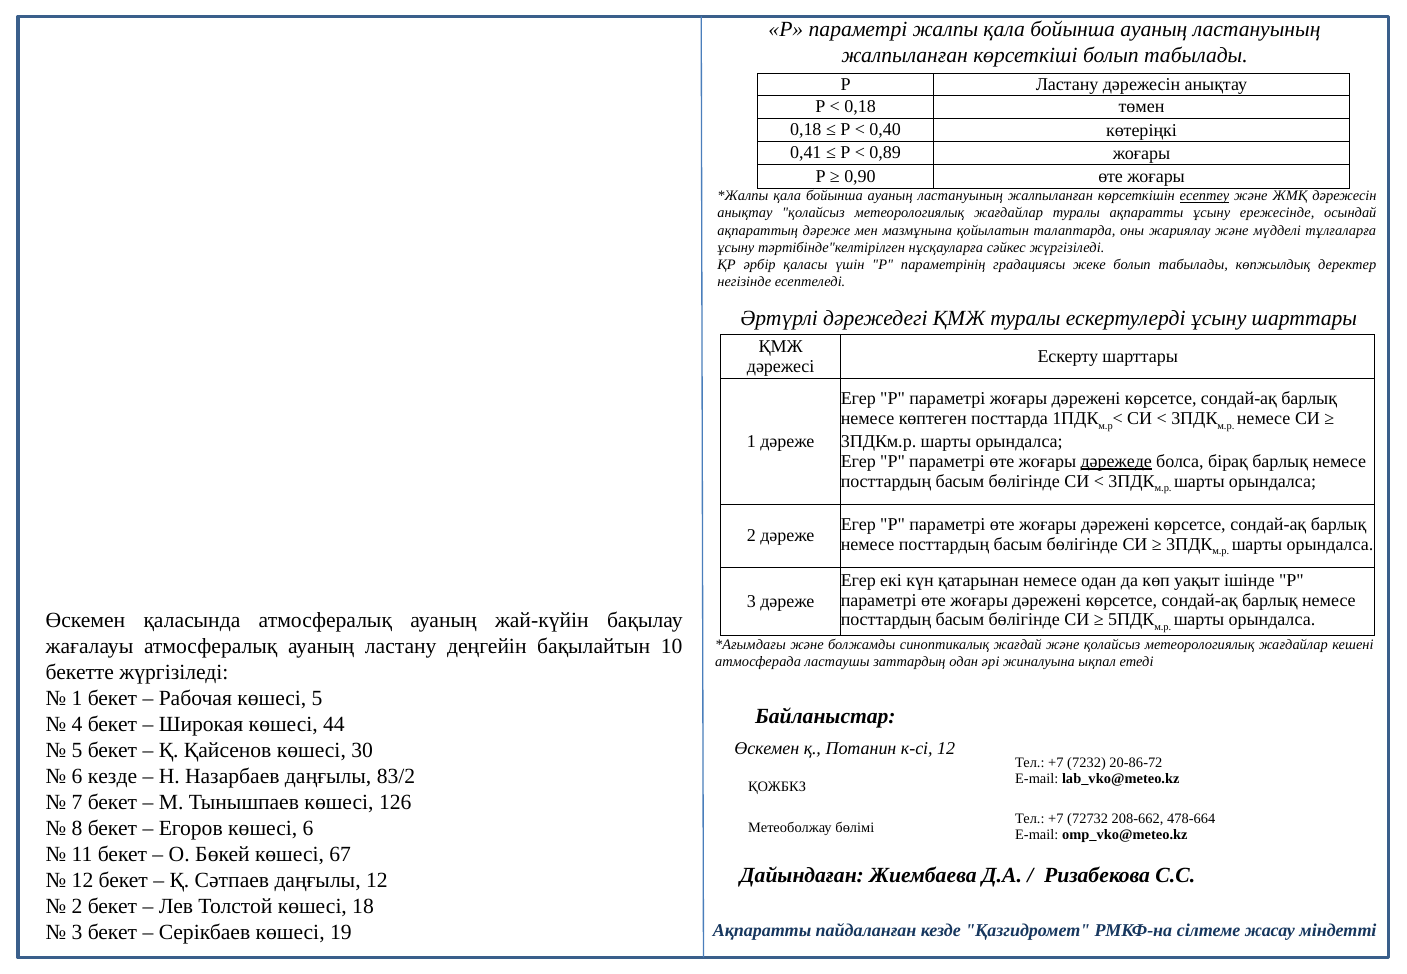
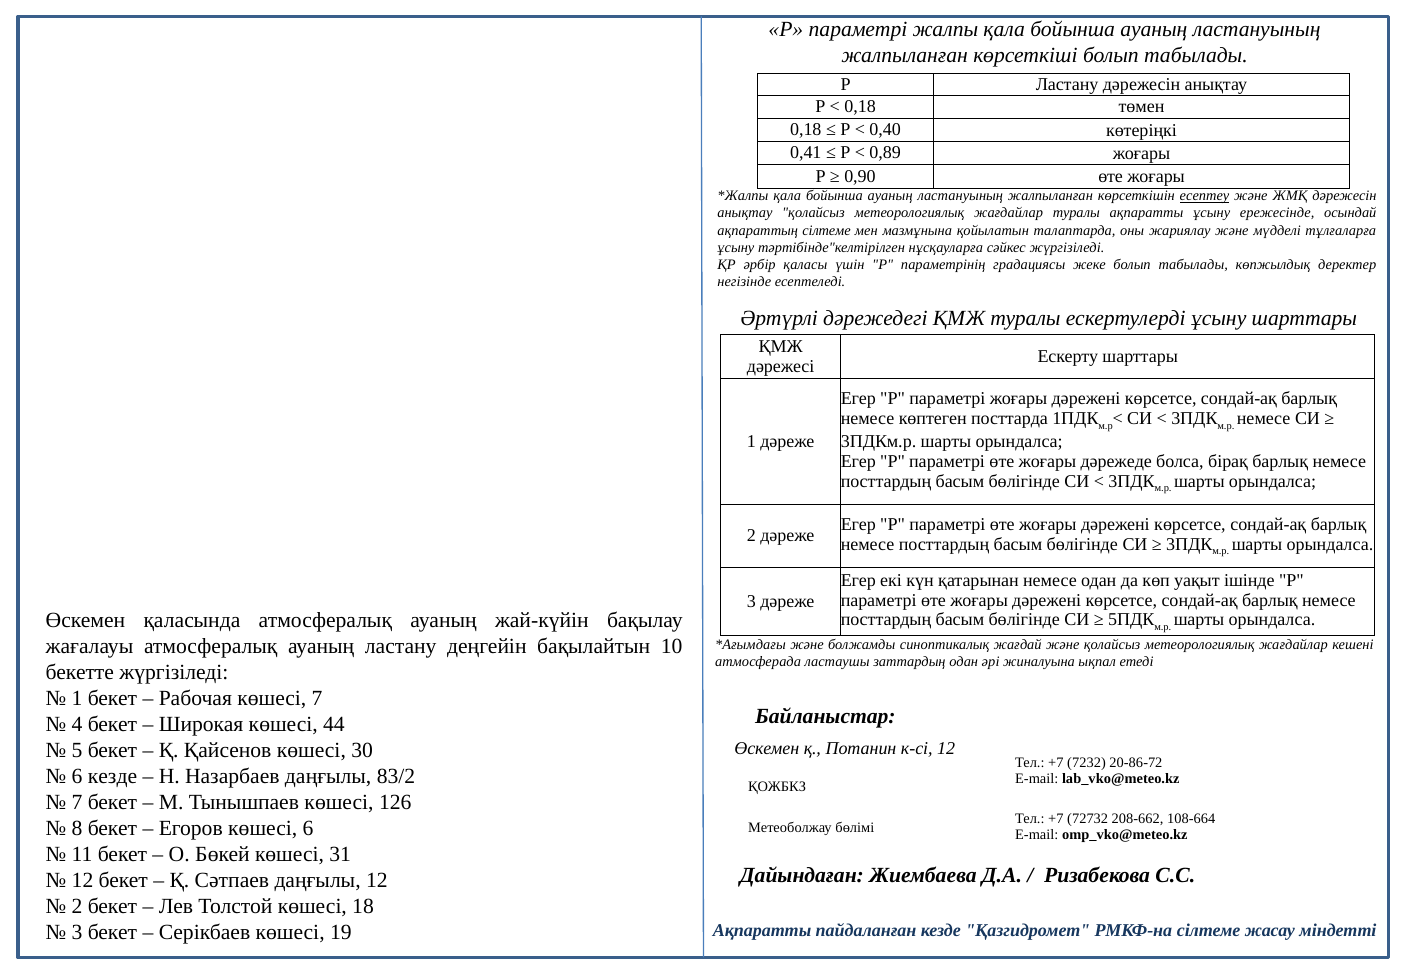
ақпараттың дәреже: дәреже -> сілтеме (827, 230)
дәрежеде underline: present -> none (1116, 461)
көшесі 5: 5 -> 7 (317, 698)
478-664: 478-664 -> 108-664 (1191, 819)
67: 67 -> 31 (340, 854)
